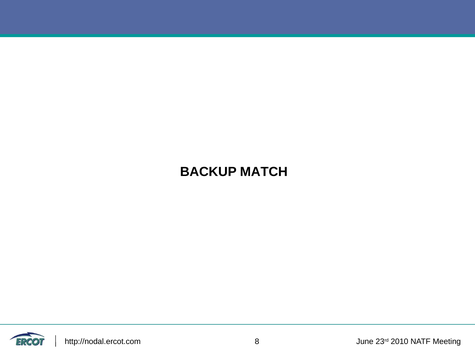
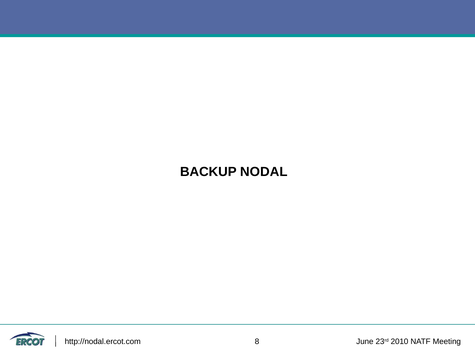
MATCH: MATCH -> NODAL (264, 172)
